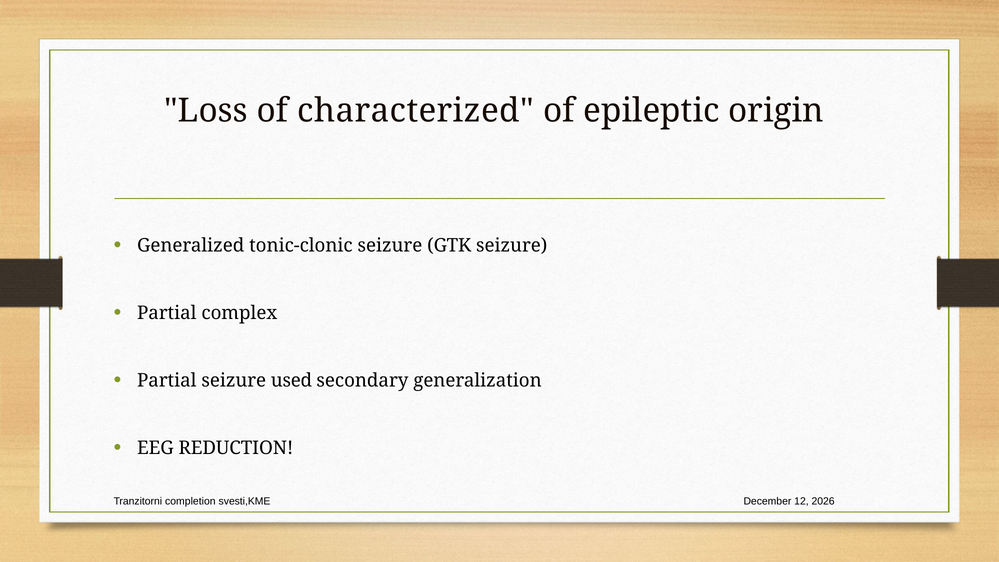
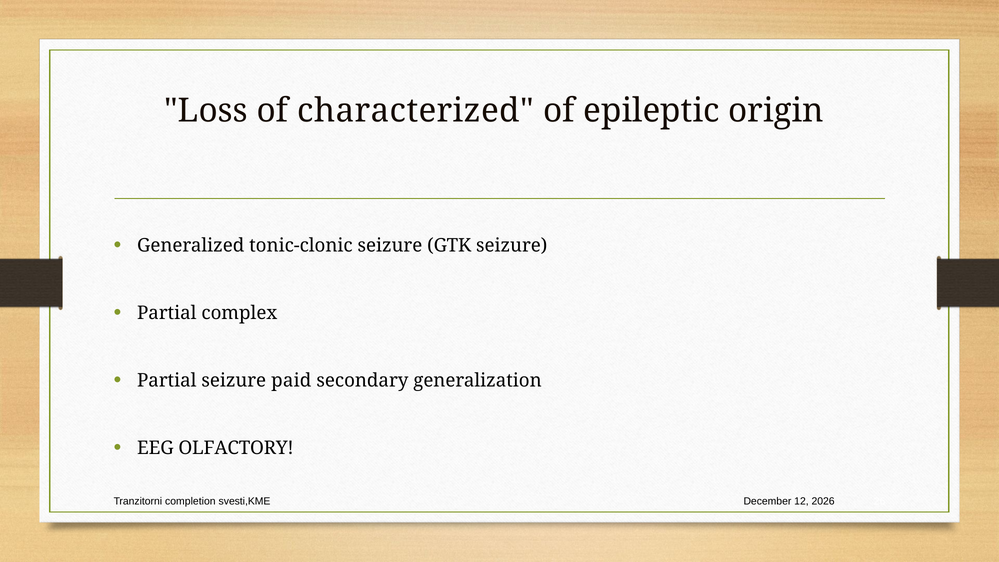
used: used -> paid (291, 381)
REDUCTION: REDUCTION -> OLFACTORY (236, 448)
